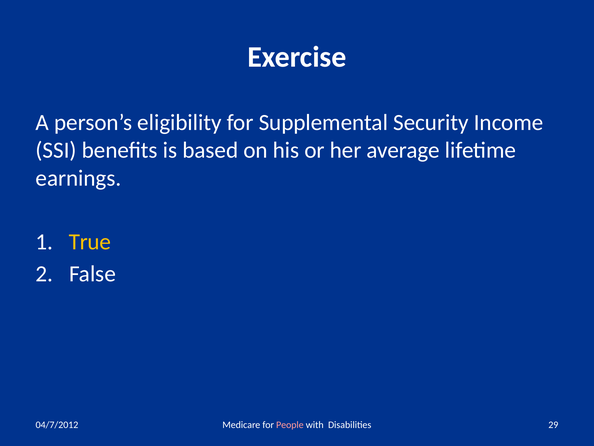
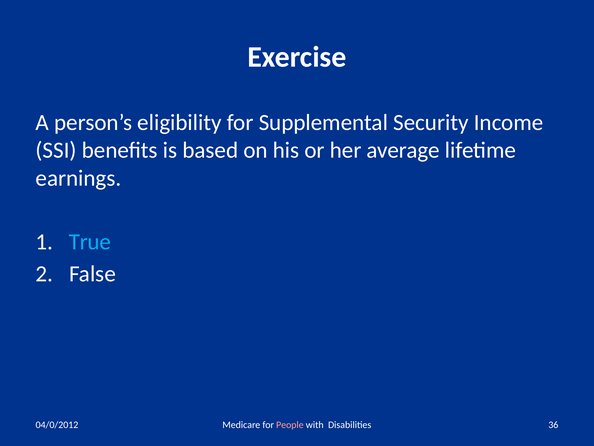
True colour: yellow -> light blue (90, 242)
04/7/2012: 04/7/2012 -> 04/0/2012 (57, 424)
29: 29 -> 36 (553, 424)
